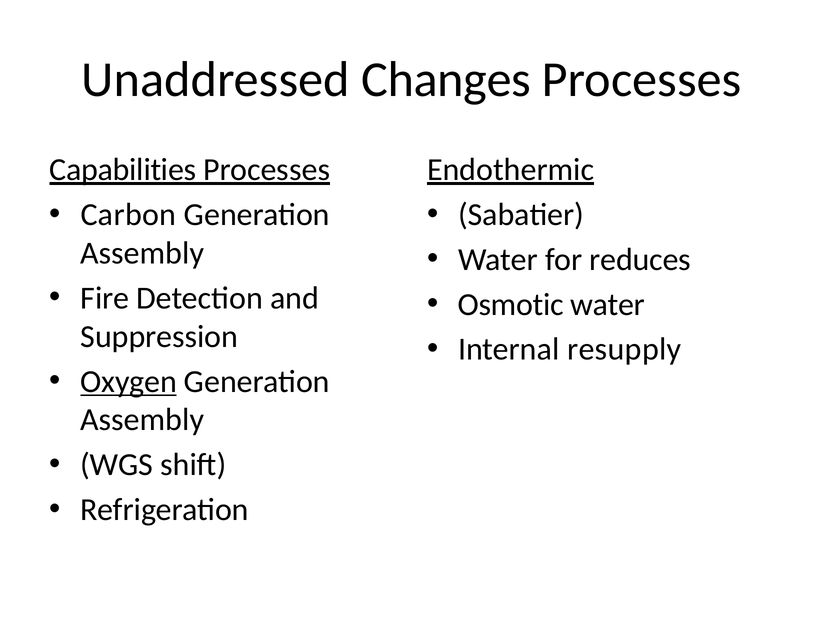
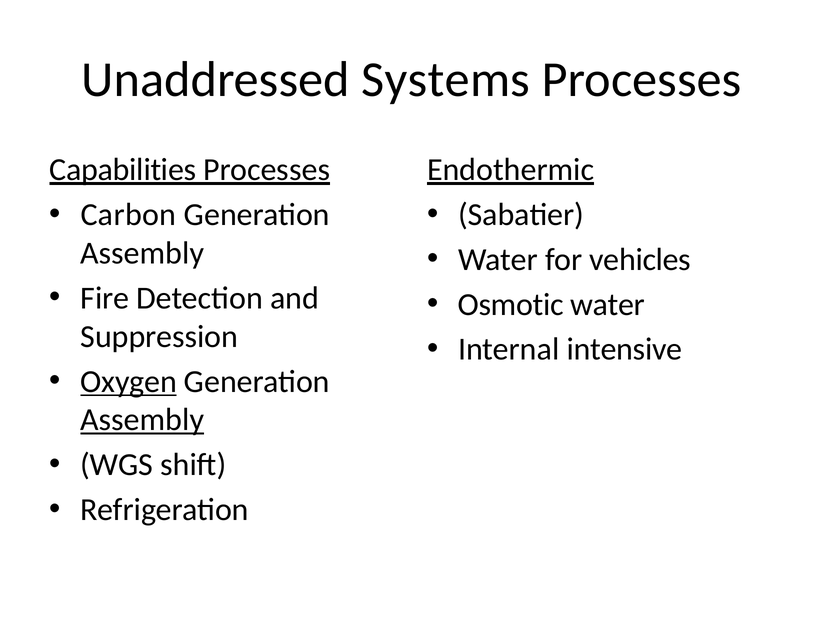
Changes: Changes -> Systems (446, 80)
reduces: reduces -> vehicles (640, 260)
resupply: resupply -> intensive (625, 349)
Assembly underline: none -> present (142, 420)
